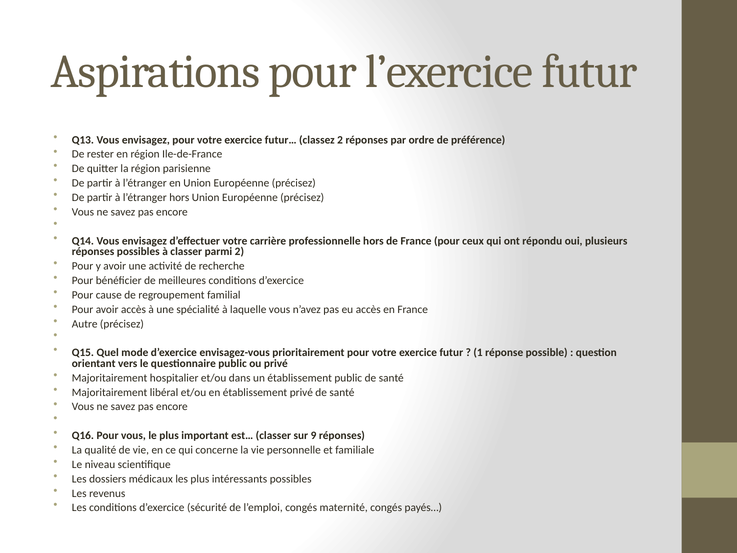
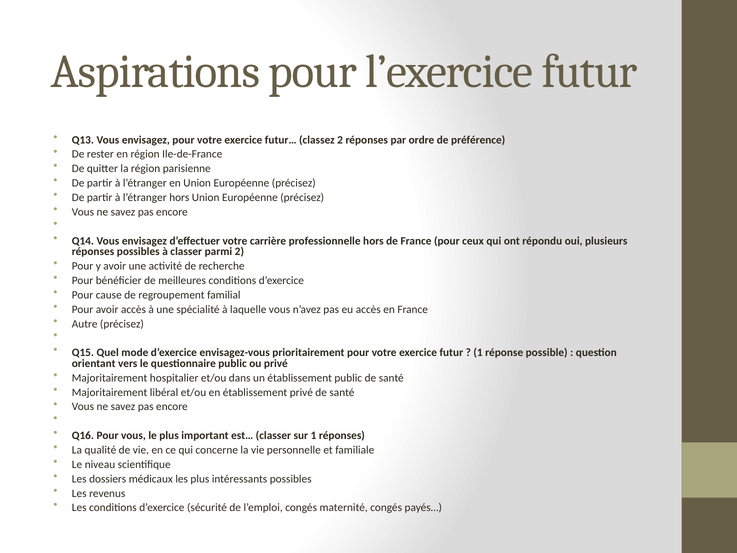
sur 9: 9 -> 1 (314, 435)
